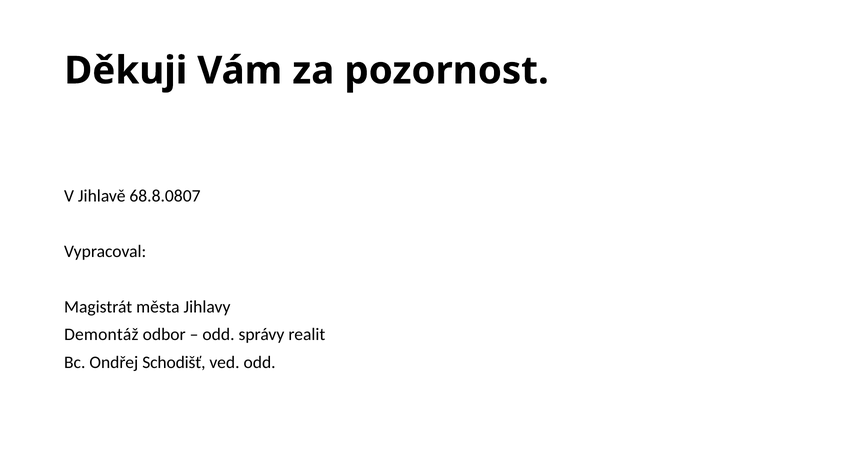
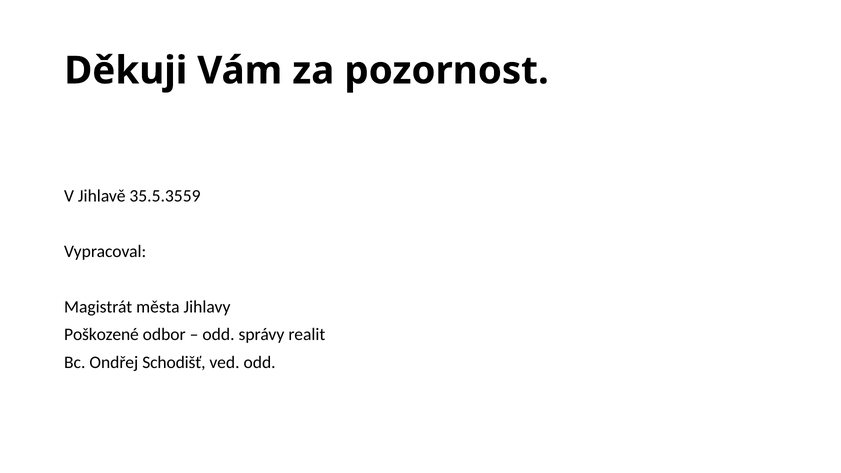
68.8.0807: 68.8.0807 -> 35.5.3559 (165, 196)
Demontáž: Demontáž -> Poškozené (101, 335)
